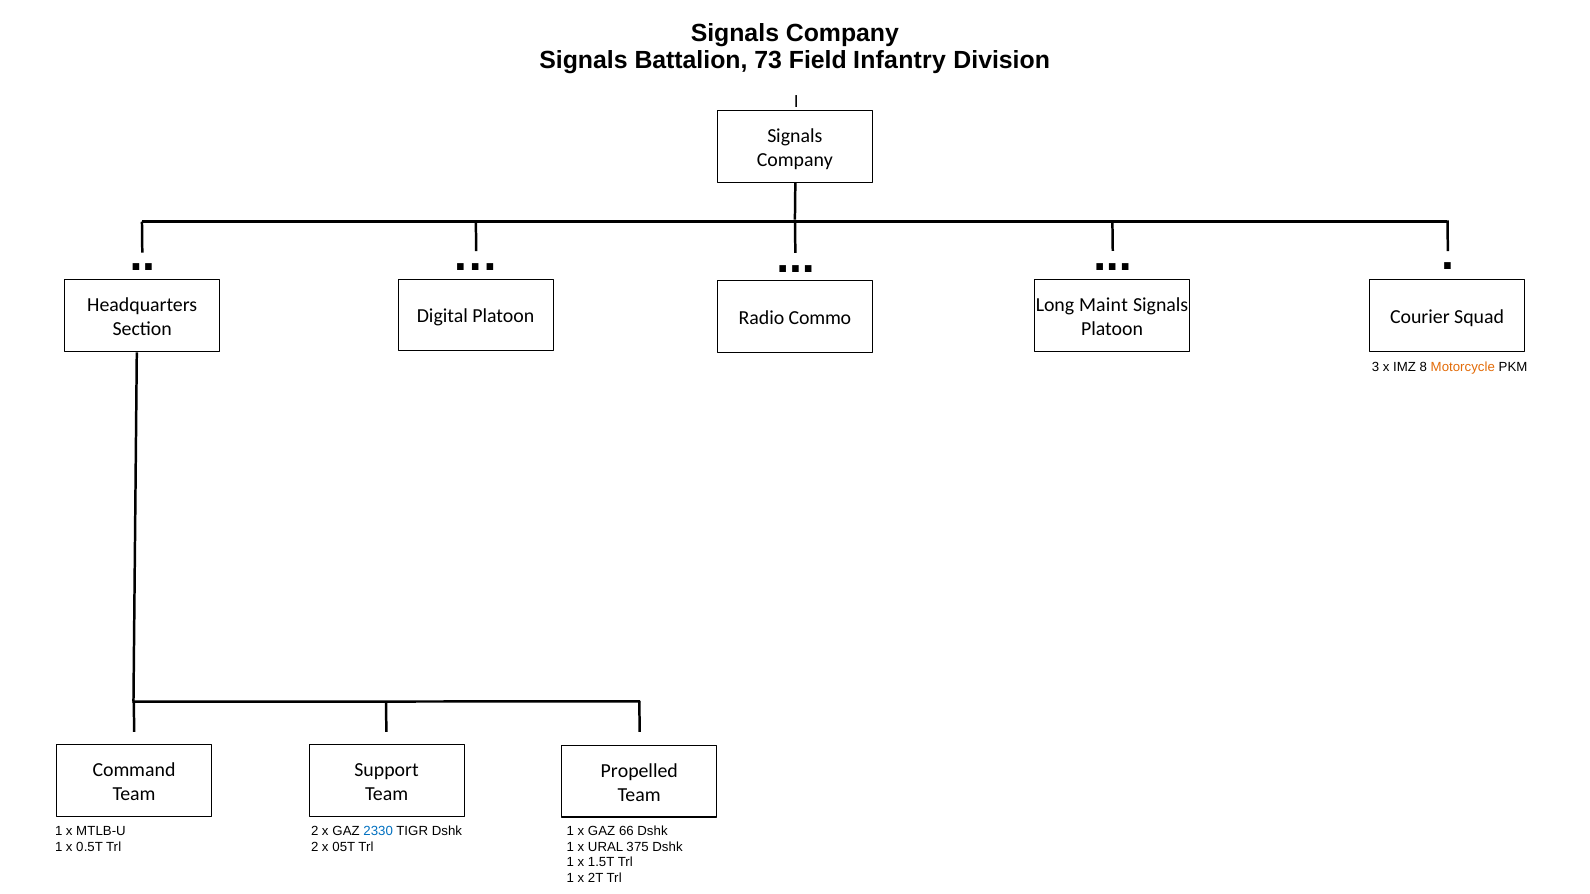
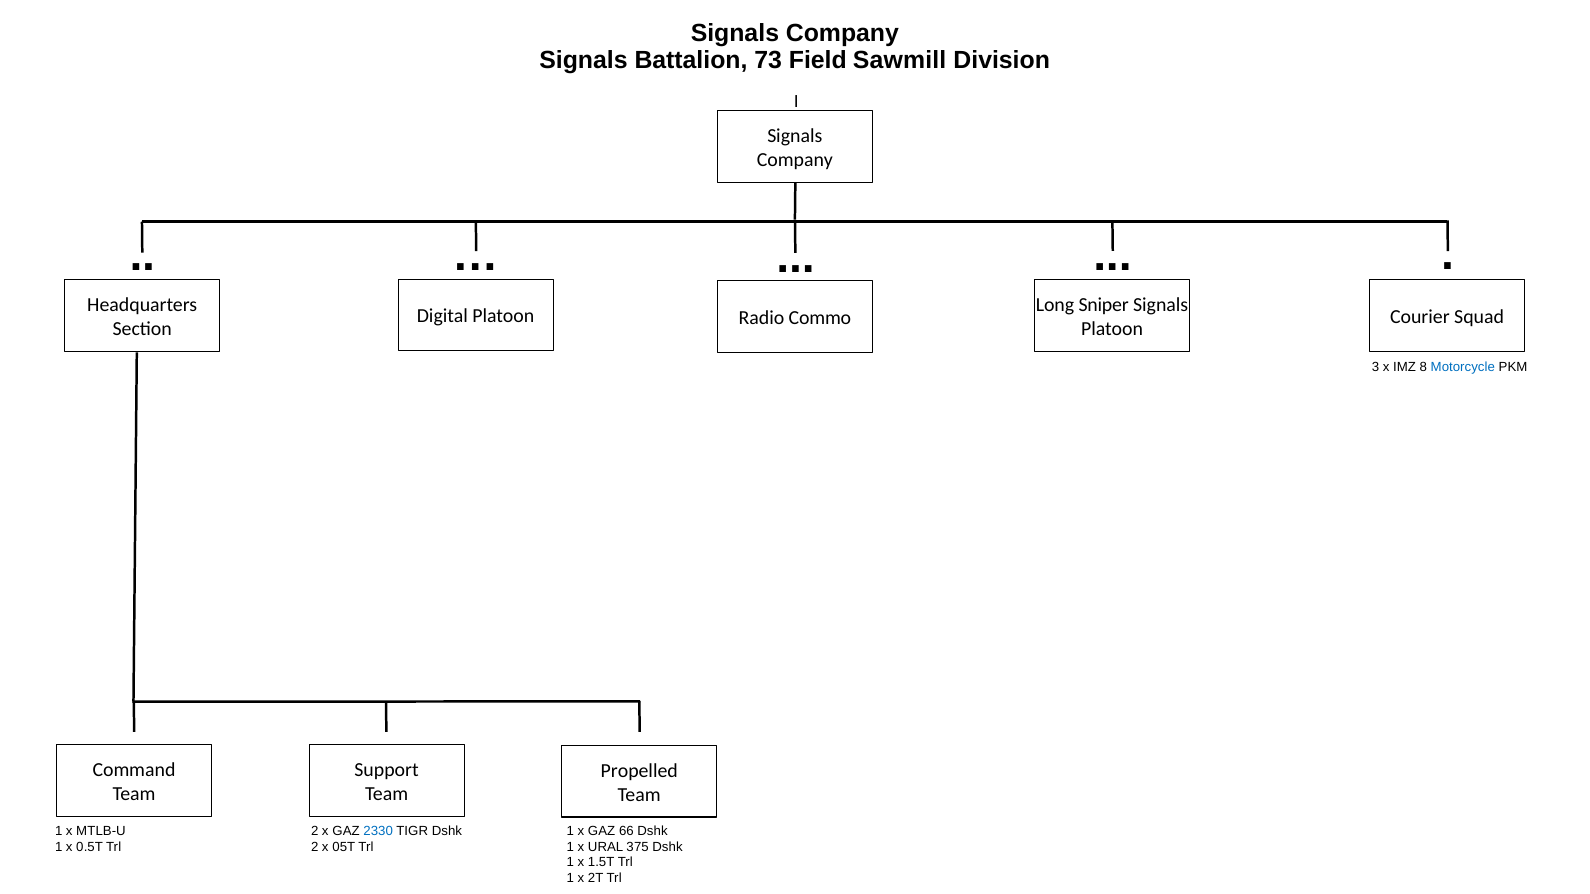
Infantry: Infantry -> Sawmill (900, 60)
Maint: Maint -> Sniper (1104, 305)
Motorcycle colour: orange -> blue (1463, 367)
